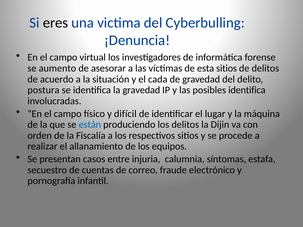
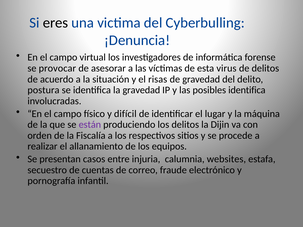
aumento: aumento -> provocar (57, 68)
esta sitios: sitios -> virus (226, 68)
cada: cada -> risas (158, 79)
están colour: blue -> purple (90, 125)
síntomas: síntomas -> websites (226, 159)
